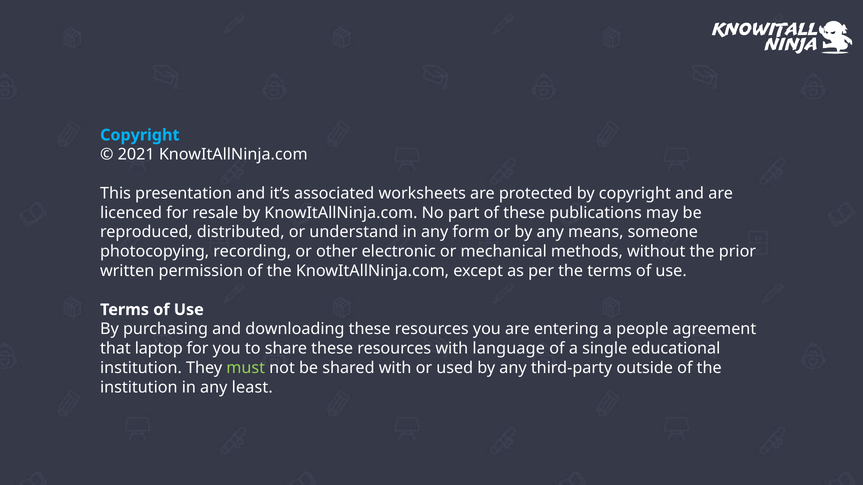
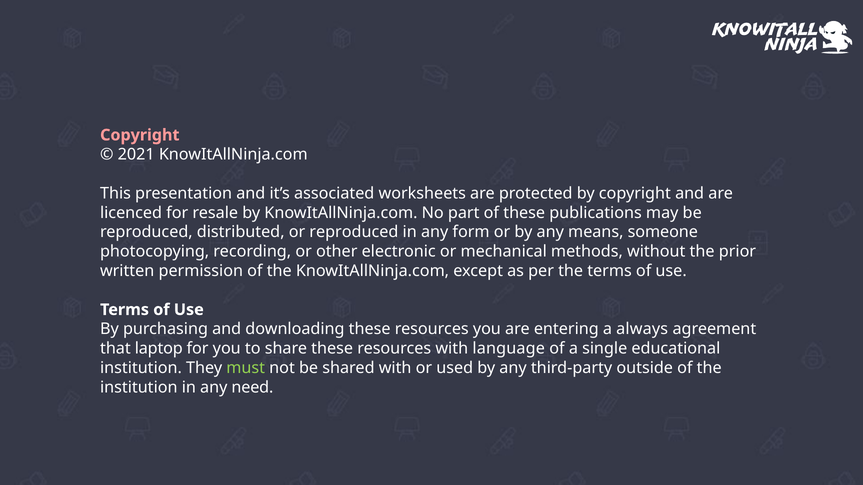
Copyright colour: light blue -> pink (140, 135)
or understand: understand -> reproduced (354, 232)
people: people -> always (642, 329)
least: least -> need (252, 388)
